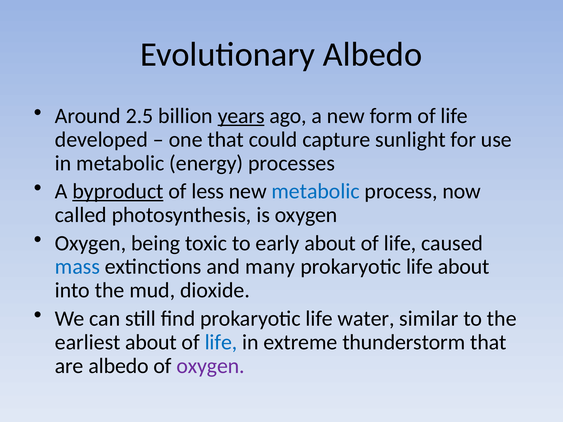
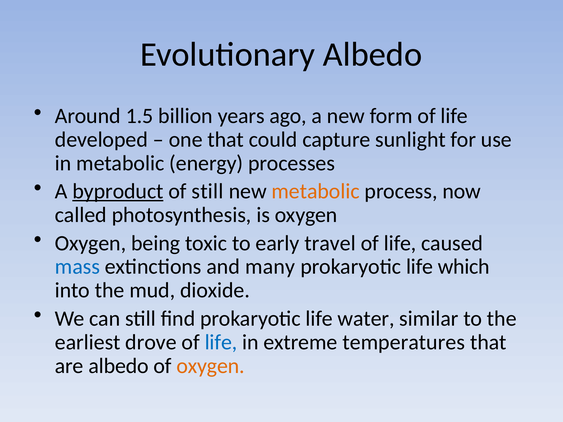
2.5: 2.5 -> 1.5 (140, 116)
years underline: present -> none (241, 116)
of less: less -> still (208, 191)
metabolic colour: blue -> orange (316, 191)
early about: about -> travel (330, 243)
life about: about -> which (464, 267)
earliest about: about -> drove (151, 342)
thunderstorm: thunderstorm -> temperatures (404, 342)
oxygen colour: purple -> orange (211, 366)
